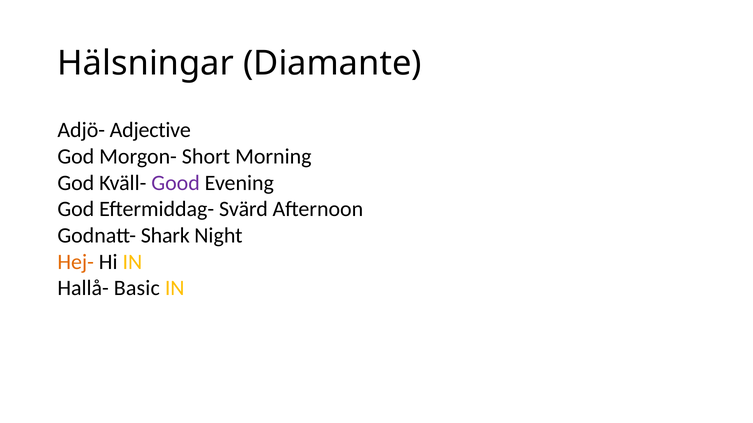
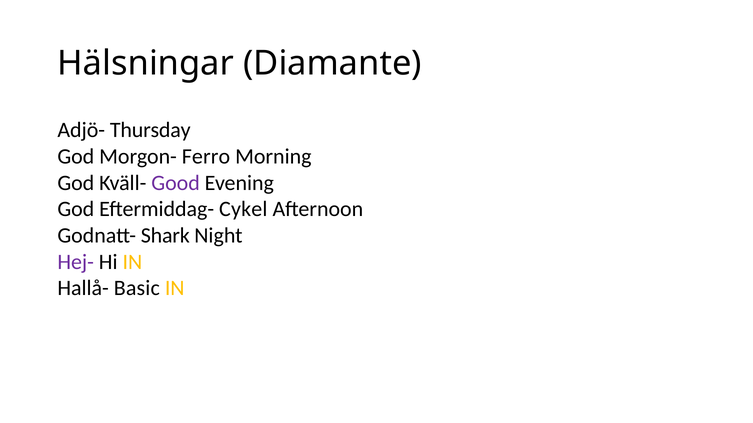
Adjective: Adjective -> Thursday (150, 130)
Short: Short -> Ferro (206, 157)
Svärd: Svärd -> Cykel (243, 209)
Hej- colour: orange -> purple (76, 262)
